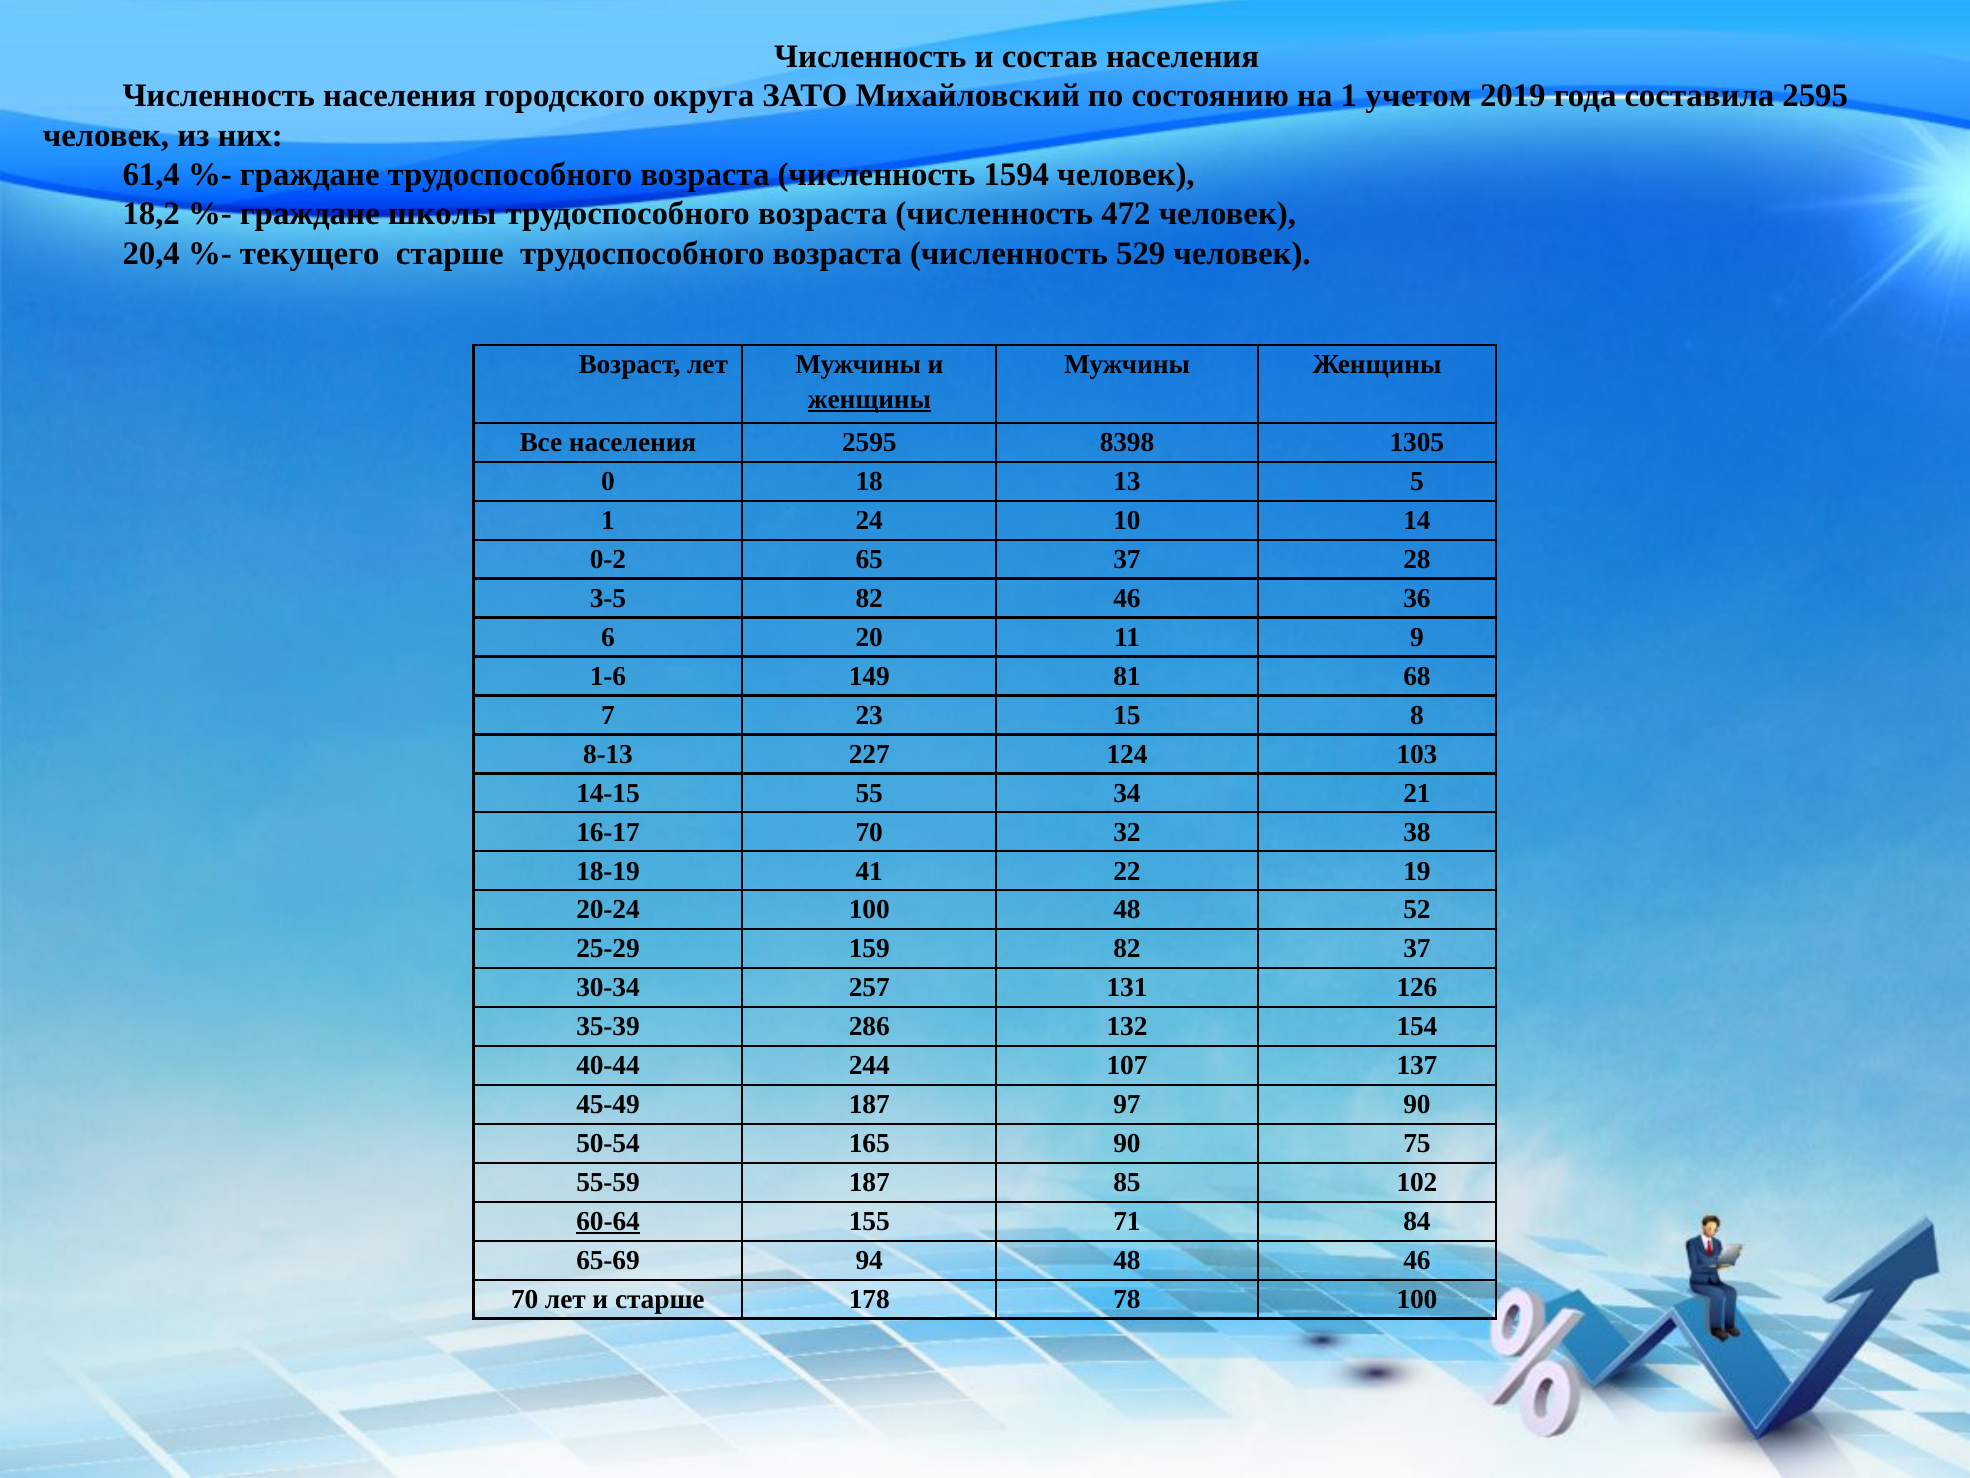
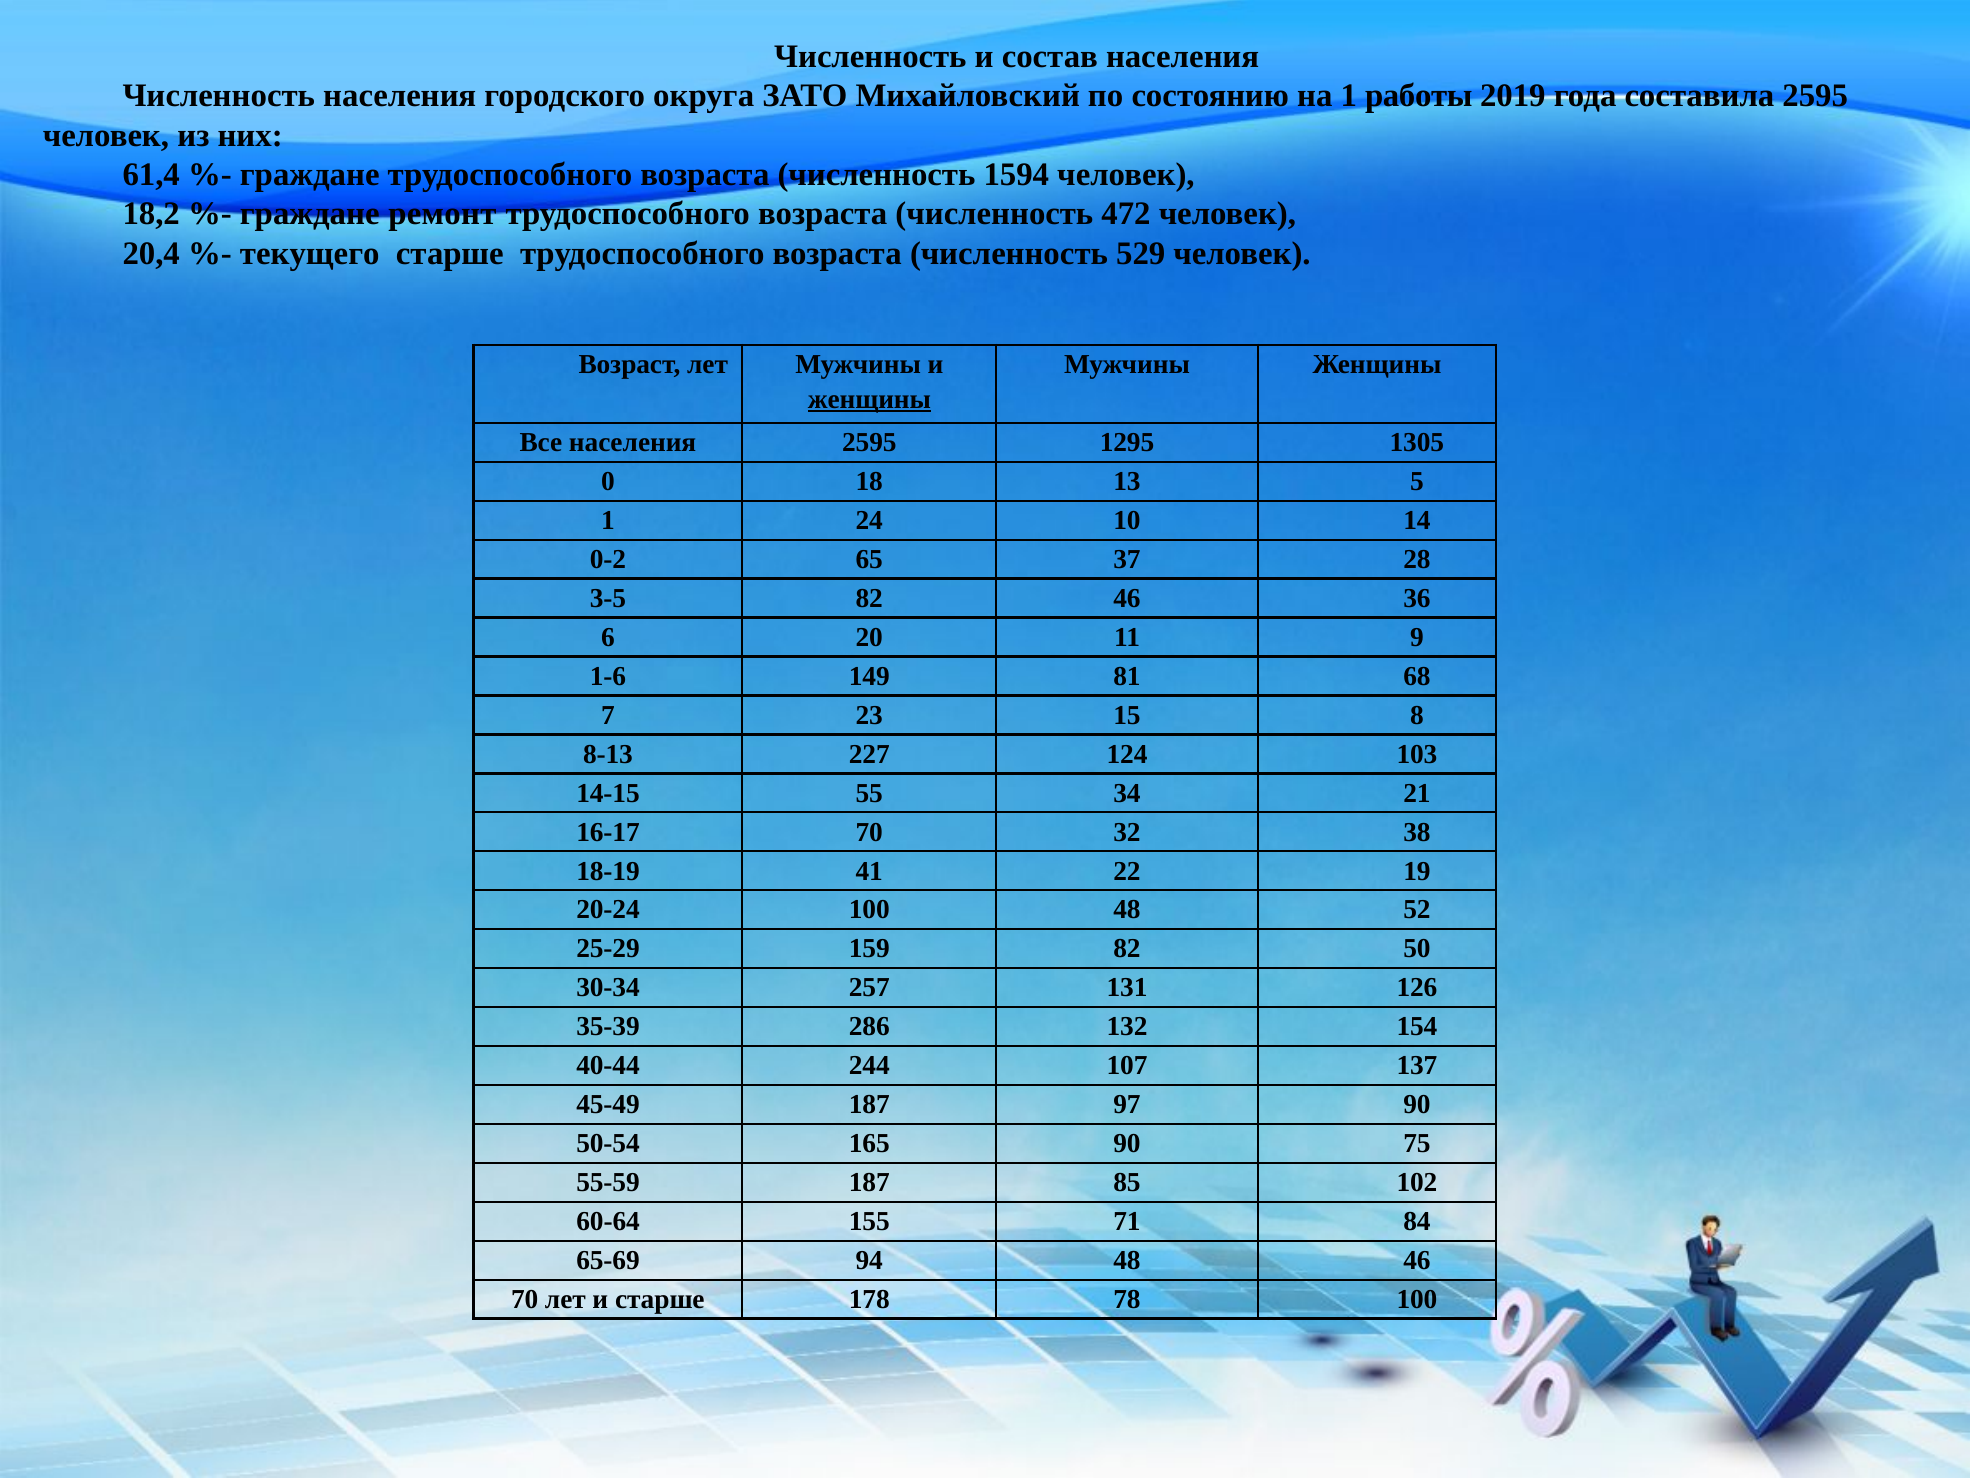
учетом: учетом -> работы (1419, 96)
школы: школы -> ремонт (442, 214)
8398: 8398 -> 1295 (1127, 442)
82 37: 37 -> 50 (1417, 949)
60-64 underline: present -> none (608, 1221)
